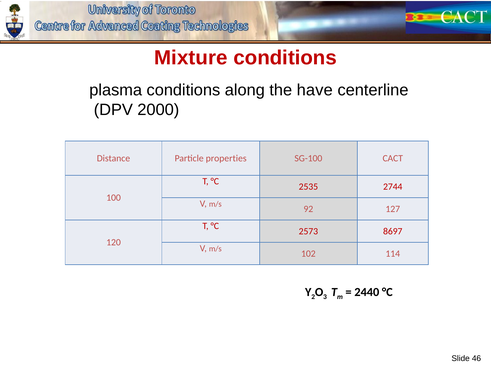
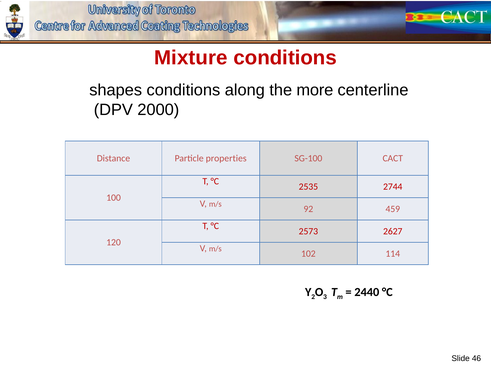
plasma: plasma -> shapes (116, 90)
have: have -> more (315, 90)
127: 127 -> 459 (393, 209)
8697: 8697 -> 2627 (393, 231)
